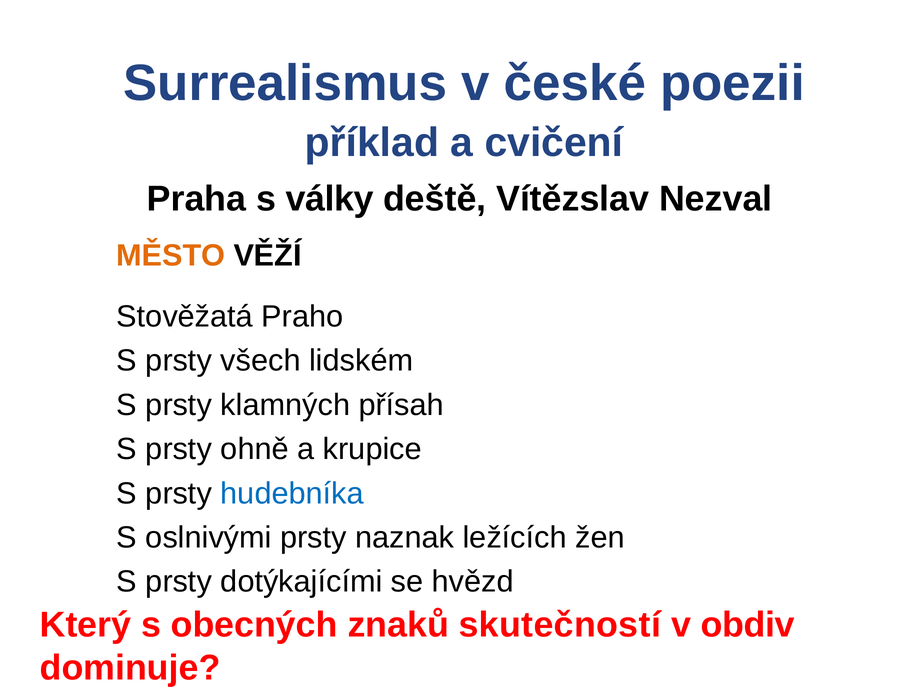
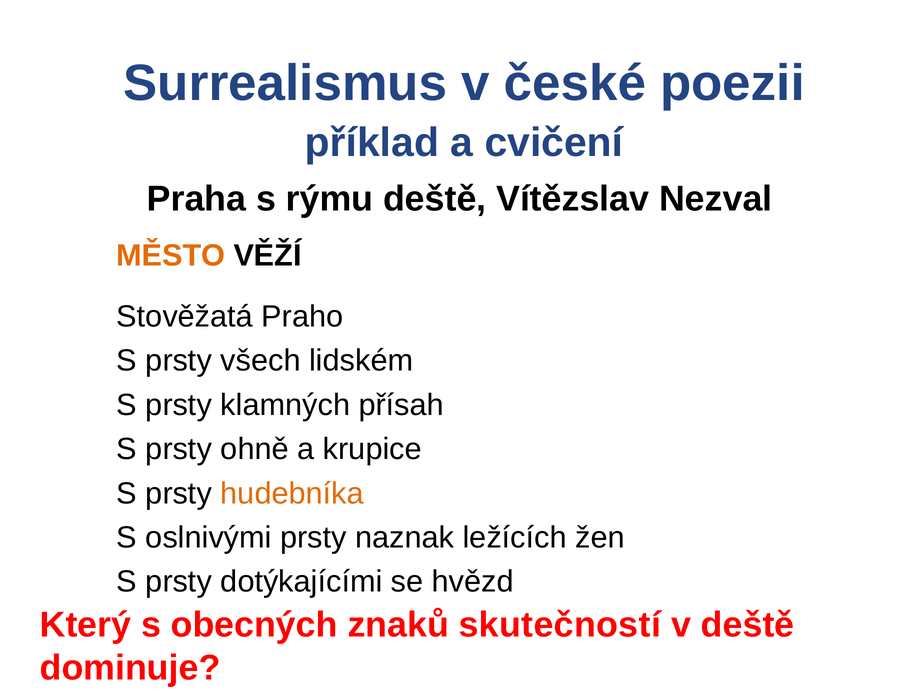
války: války -> rýmu (330, 199)
hudebníka colour: blue -> orange (292, 493)
v obdiv: obdiv -> deště (748, 625)
